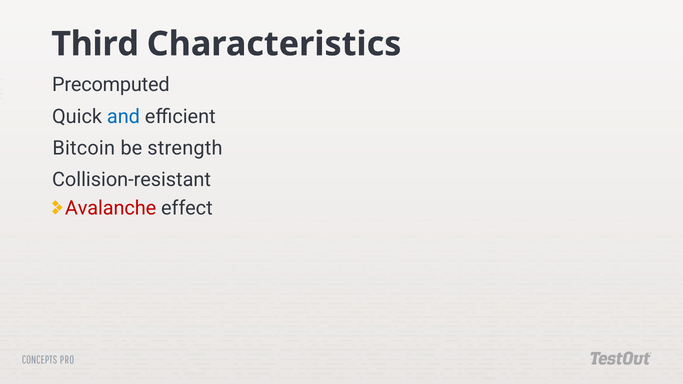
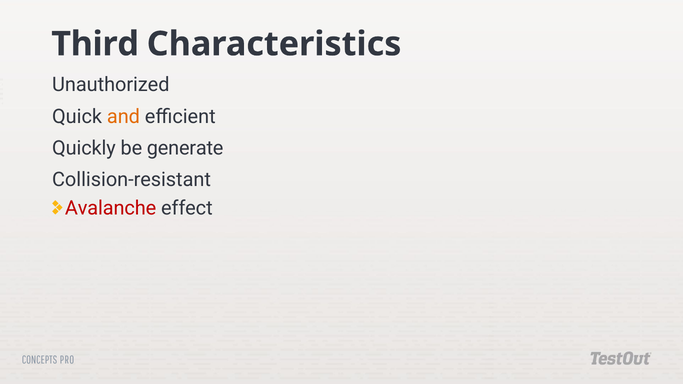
Precomputed: Precomputed -> Unauthorized (111, 85)
and colour: blue -> orange (123, 117)
Bitcoin: Bitcoin -> Quickly (84, 148)
strength: strength -> generate (185, 148)
